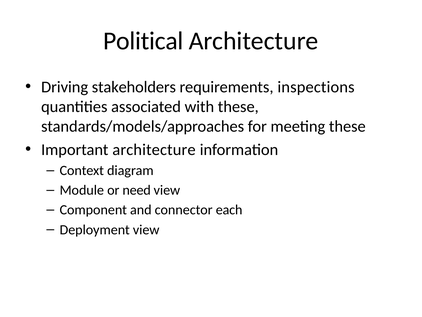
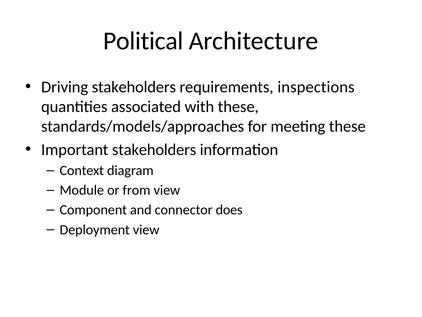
Important architecture: architecture -> stakeholders (154, 149)
need: need -> from (137, 190)
each: each -> does (229, 210)
